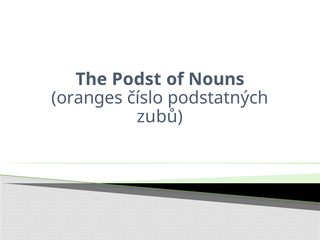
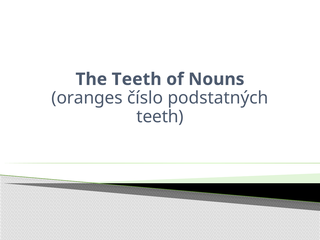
The Podst: Podst -> Teeth (137, 79)
zubů: zubů -> teeth (160, 117)
